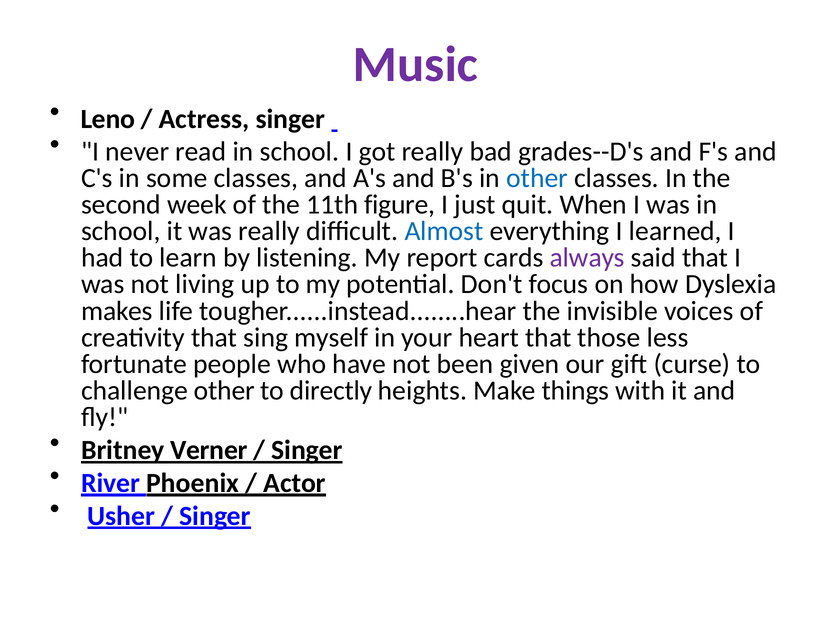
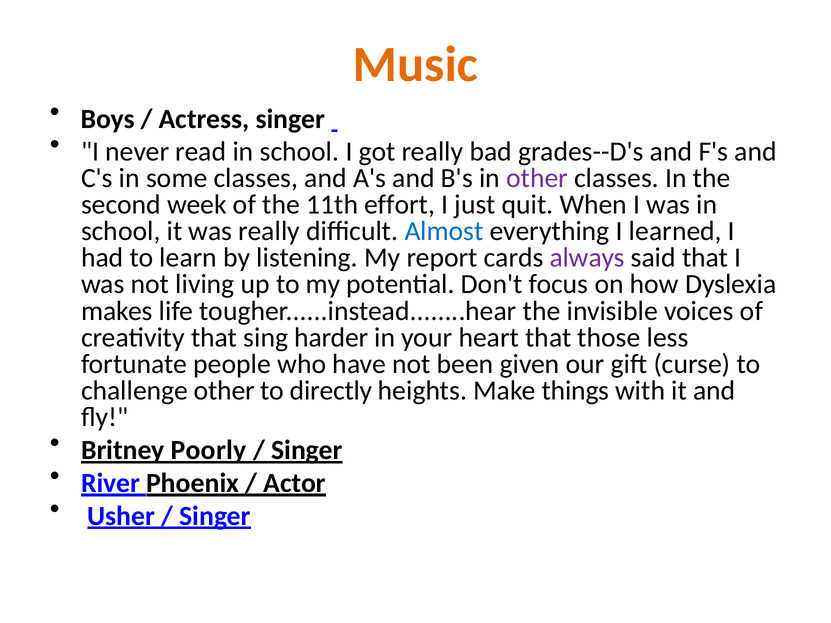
Music colour: purple -> orange (415, 64)
Leno: Leno -> Boys (108, 119)
other colour: blue -> purple (537, 178)
figure: figure -> effort (400, 205)
myself: myself -> harder (331, 338)
Verner: Verner -> Poorly (209, 450)
